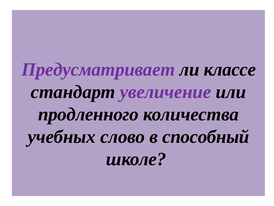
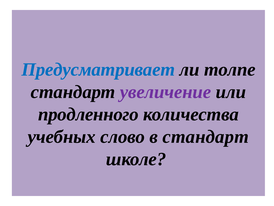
Предусматривает colour: purple -> blue (98, 69)
классе: классе -> толпе (230, 69)
в способный: способный -> стандарт (206, 136)
